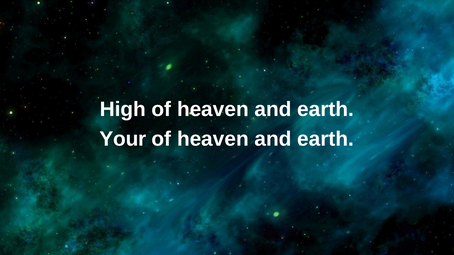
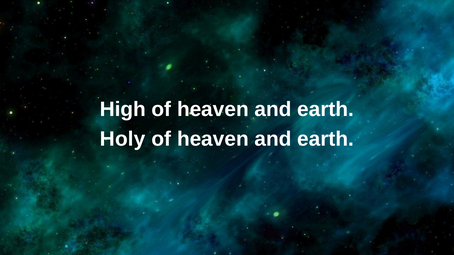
Your: Your -> Holy (123, 139)
